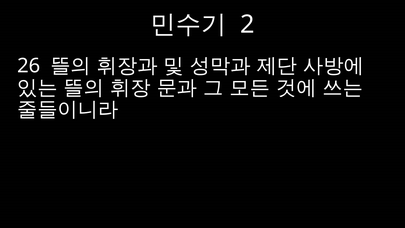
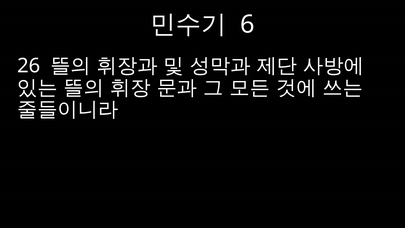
2: 2 -> 6 (247, 24)
